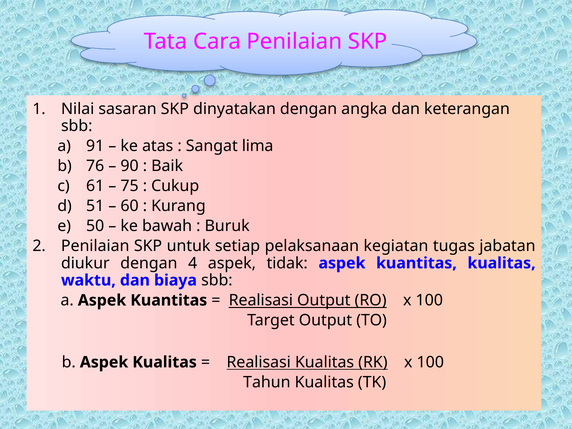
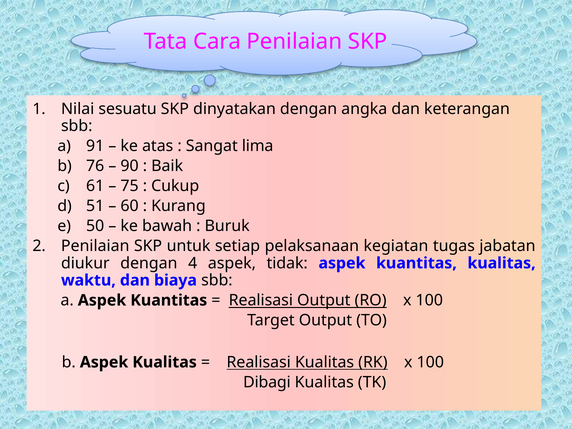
sasaran: sasaran -> sesuatu (128, 109)
Tahun: Tahun -> Dibagi (267, 382)
